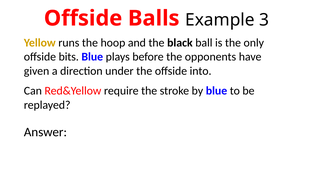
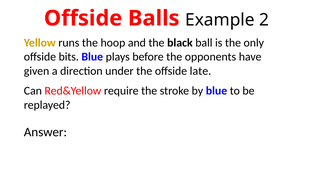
3: 3 -> 2 (264, 20)
into: into -> late (200, 71)
